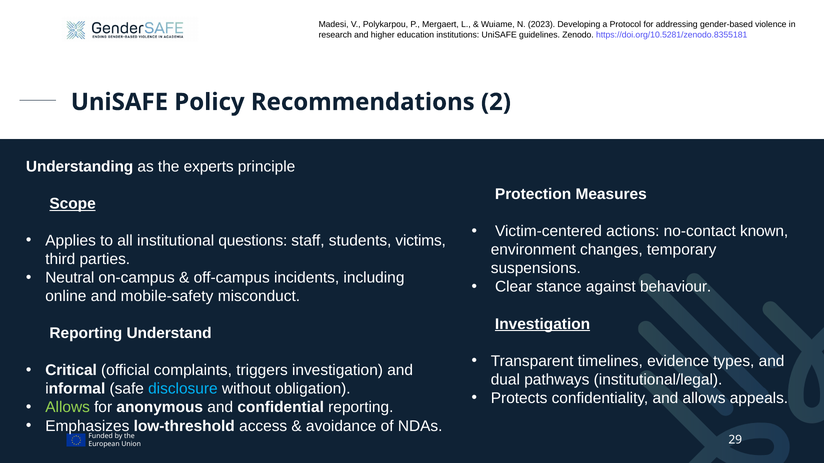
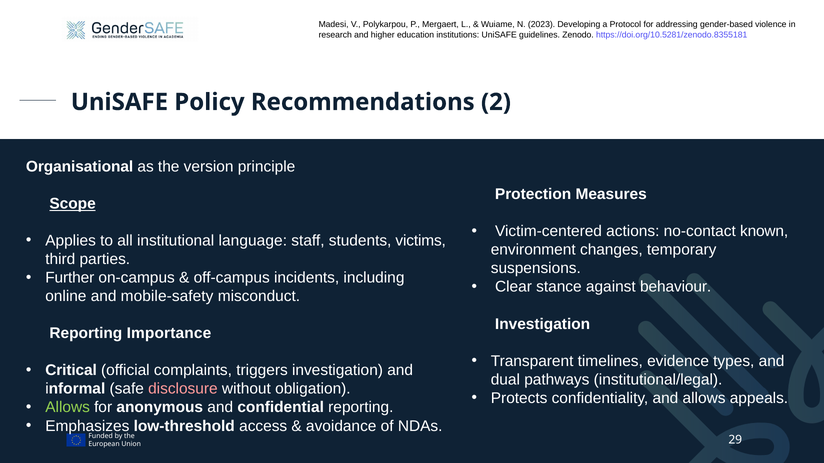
Understanding: Understanding -> Organisational (80, 167)
experts: experts -> version (209, 167)
questions: questions -> language (253, 241)
Neutral: Neutral -> Further (70, 278)
Investigation underline: present -> none (543, 324)
Understand: Understand -> Importance (169, 334)
disclosure colour: light blue -> pink (183, 389)
